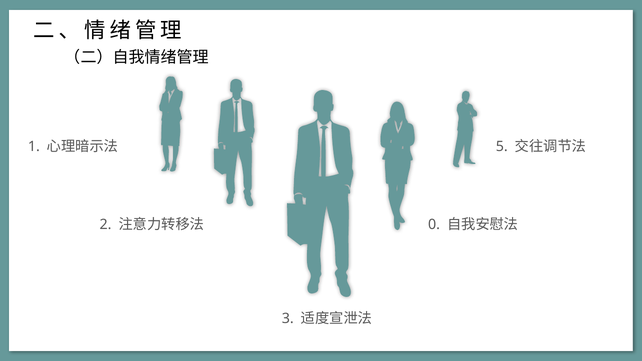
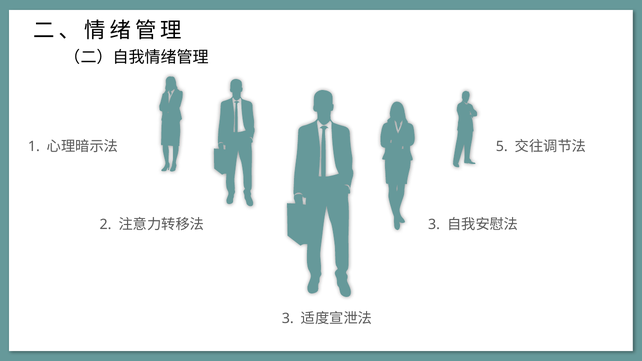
0: 0 -> 3 (434, 224)
